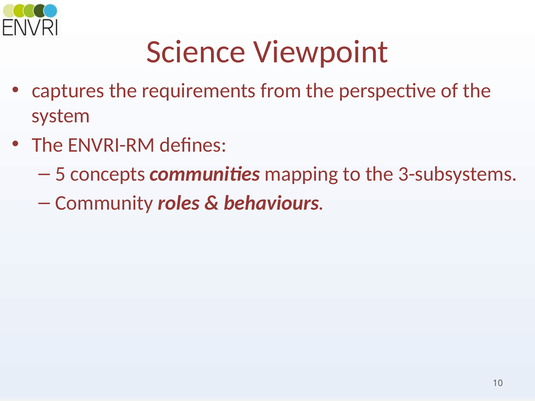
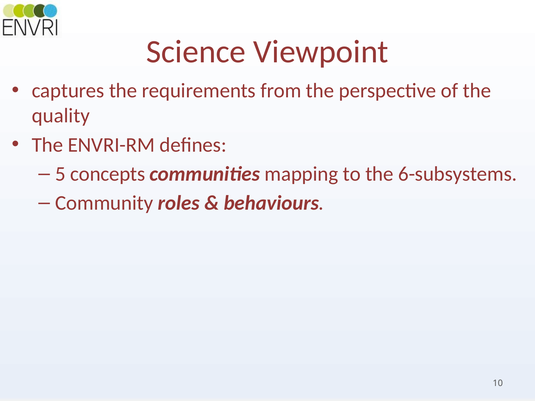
system: system -> quality (61, 116)
3-subsystems: 3-subsystems -> 6-subsystems (458, 174)
